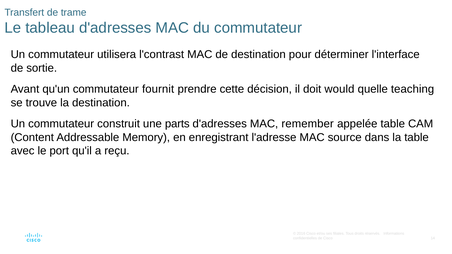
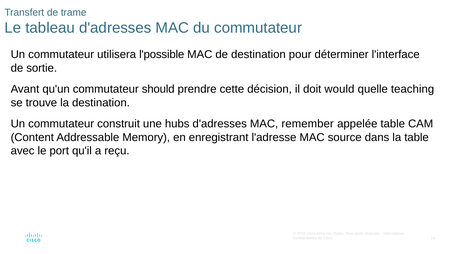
l'contrast: l'contrast -> l'possible (162, 55)
fournit: fournit -> should (158, 89)
parts: parts -> hubs (177, 124)
